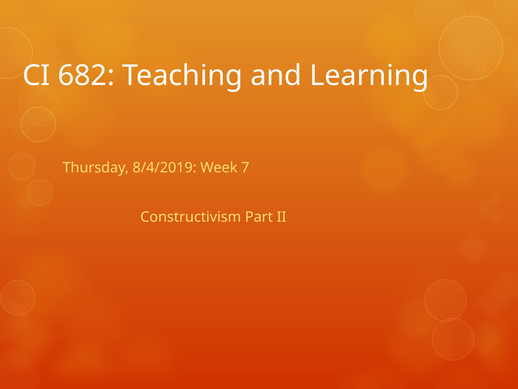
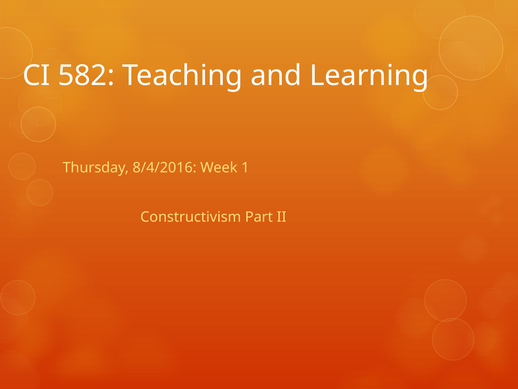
682: 682 -> 582 (86, 76)
8/4/2019: 8/4/2019 -> 8/4/2016 (165, 168)
7: 7 -> 1 (245, 168)
